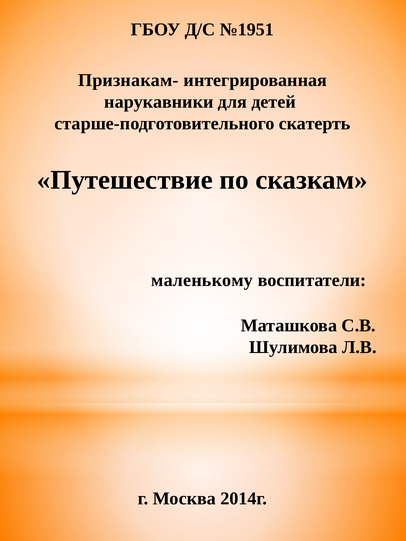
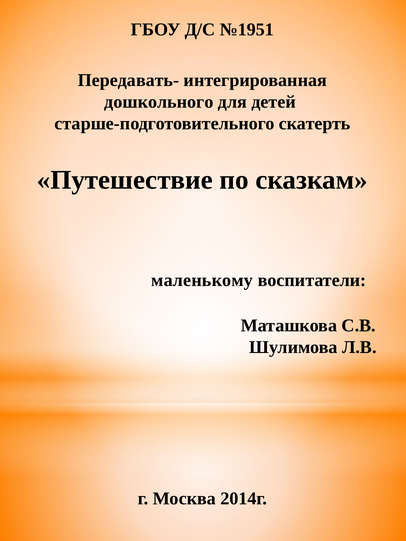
Признакам-: Признакам- -> Передавать- (129, 80)
нарукавники: нарукавники -> дошкольного (159, 102)
